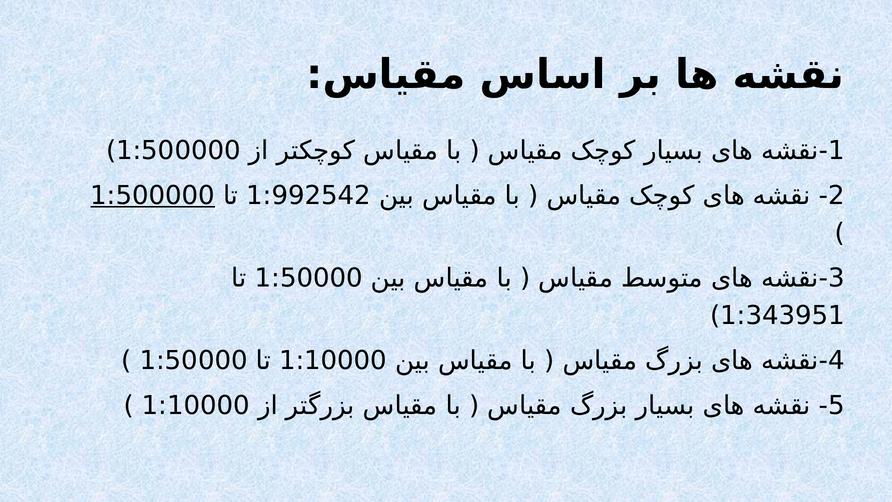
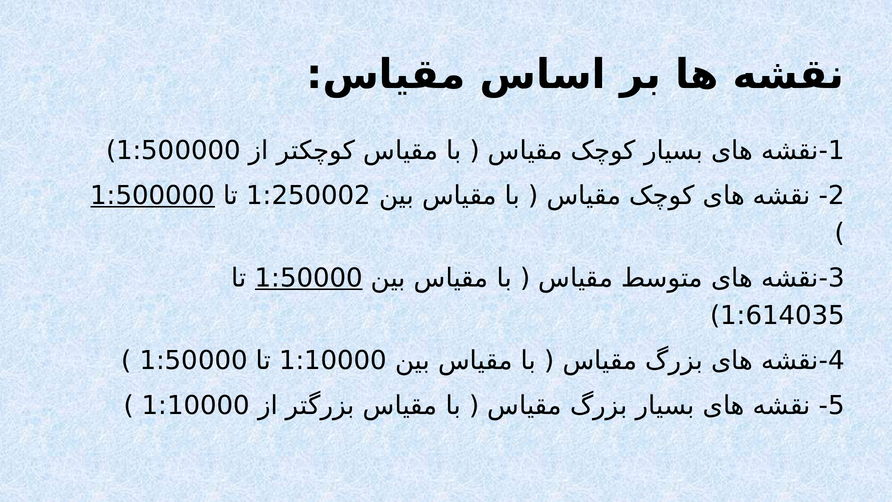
1:992542: 1:992542 -> 1:250002 (309, 196)
1:50000 underline: none -> present (309, 278)
1:343951: 1:343951 -> 1:614035 (783, 315)
